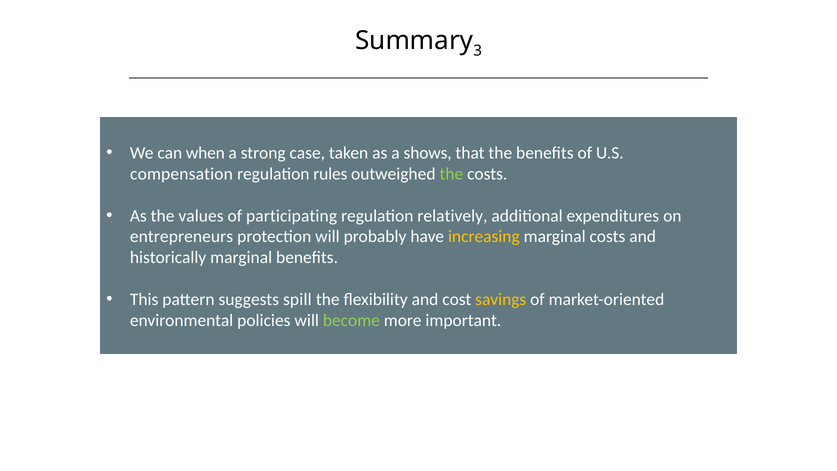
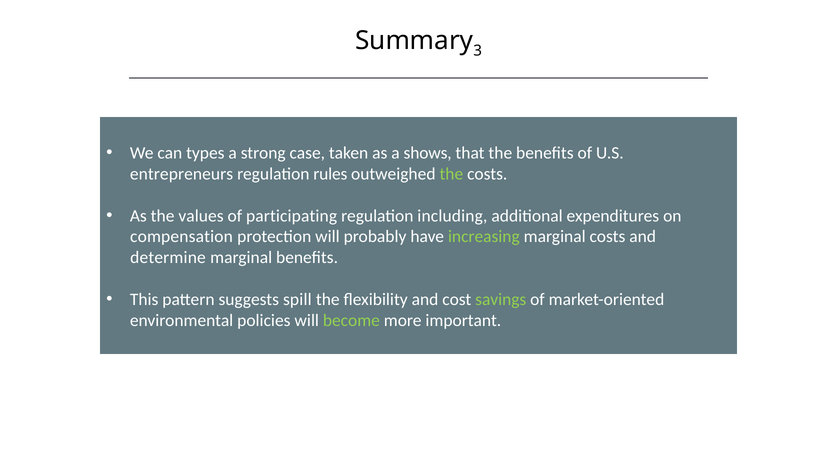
when: when -> types (205, 153)
compensation: compensation -> entrepreneurs (182, 174)
relatively: relatively -> including (452, 216)
entrepreneurs: entrepreneurs -> compensation (181, 237)
increasing colour: yellow -> light green (484, 237)
historically: historically -> determine (168, 258)
savings colour: yellow -> light green (501, 299)
